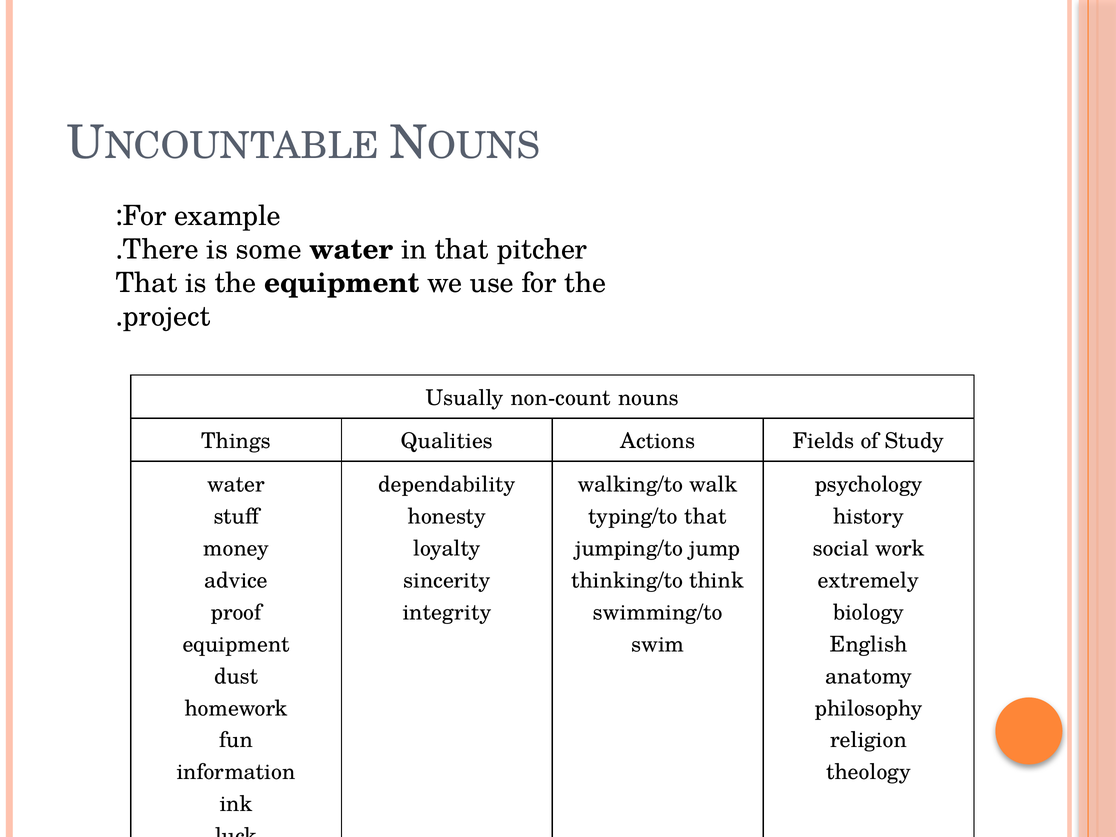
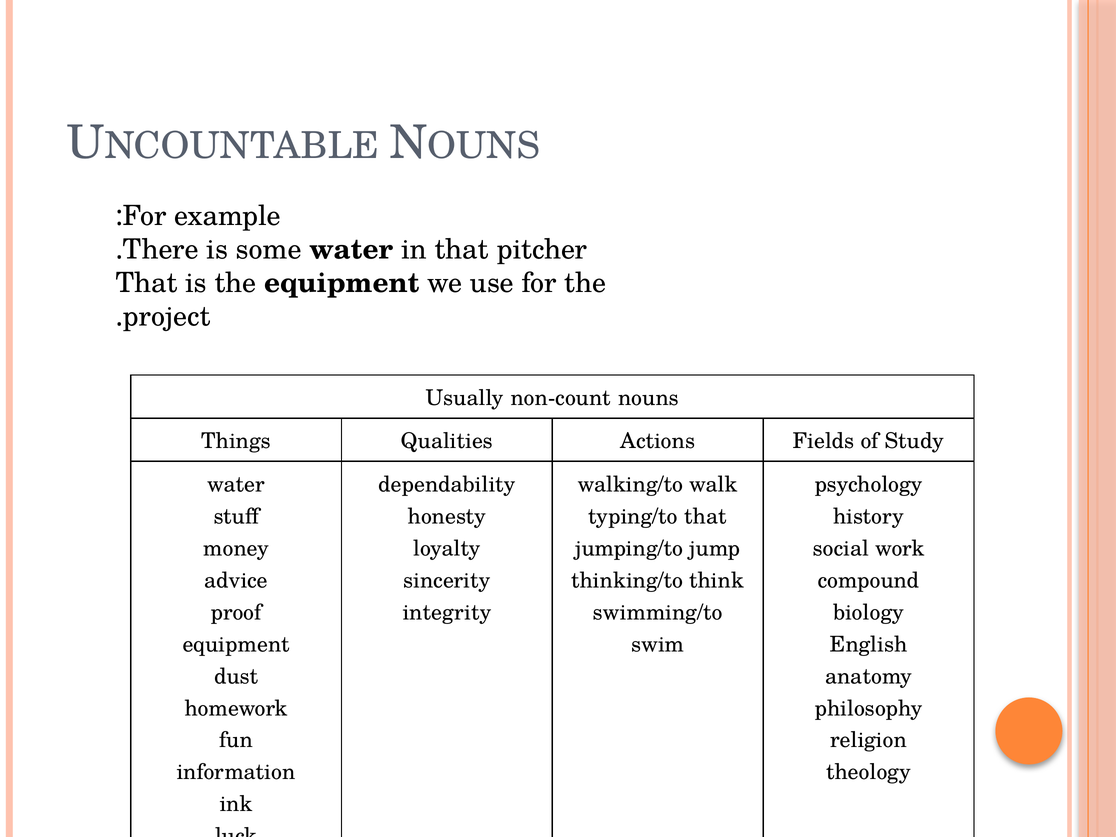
extremely: extremely -> compound (869, 580)
